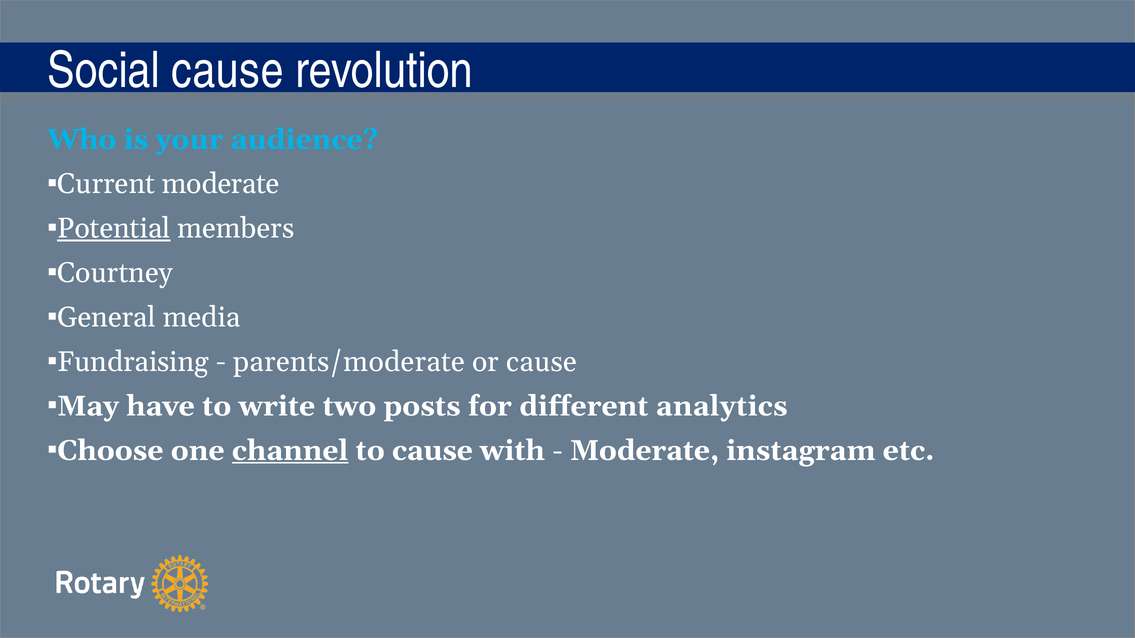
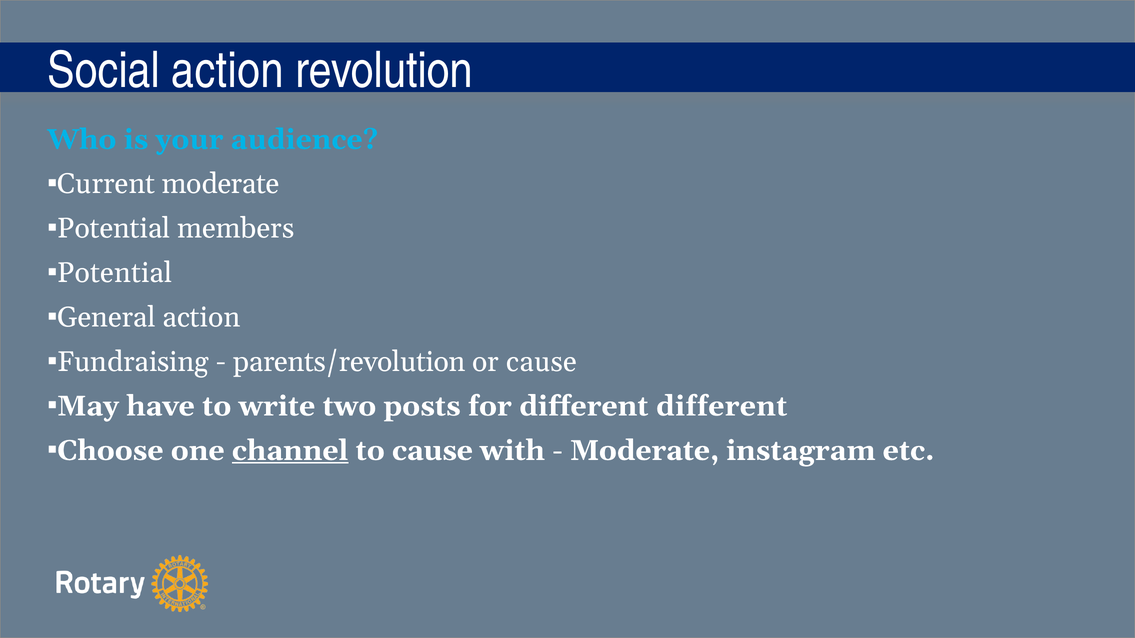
Social cause: cause -> action (227, 71)
Potential underline: present -> none (114, 229)
Courtney: Courtney -> Potential (115, 273)
General media: media -> action (201, 317)
parents/moderate: parents/moderate -> parents/revolution (349, 362)
different analytics: analytics -> different (722, 406)
